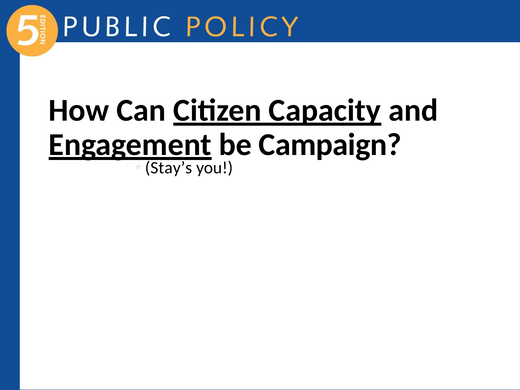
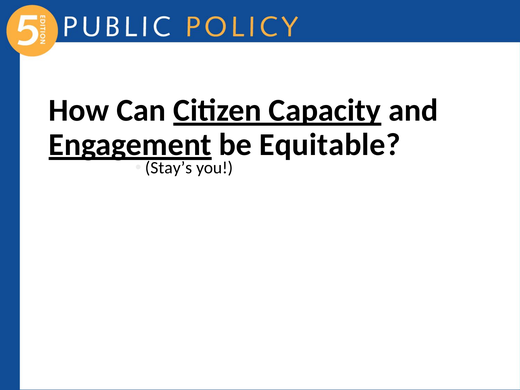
Campaign: Campaign -> Equitable (330, 145)
